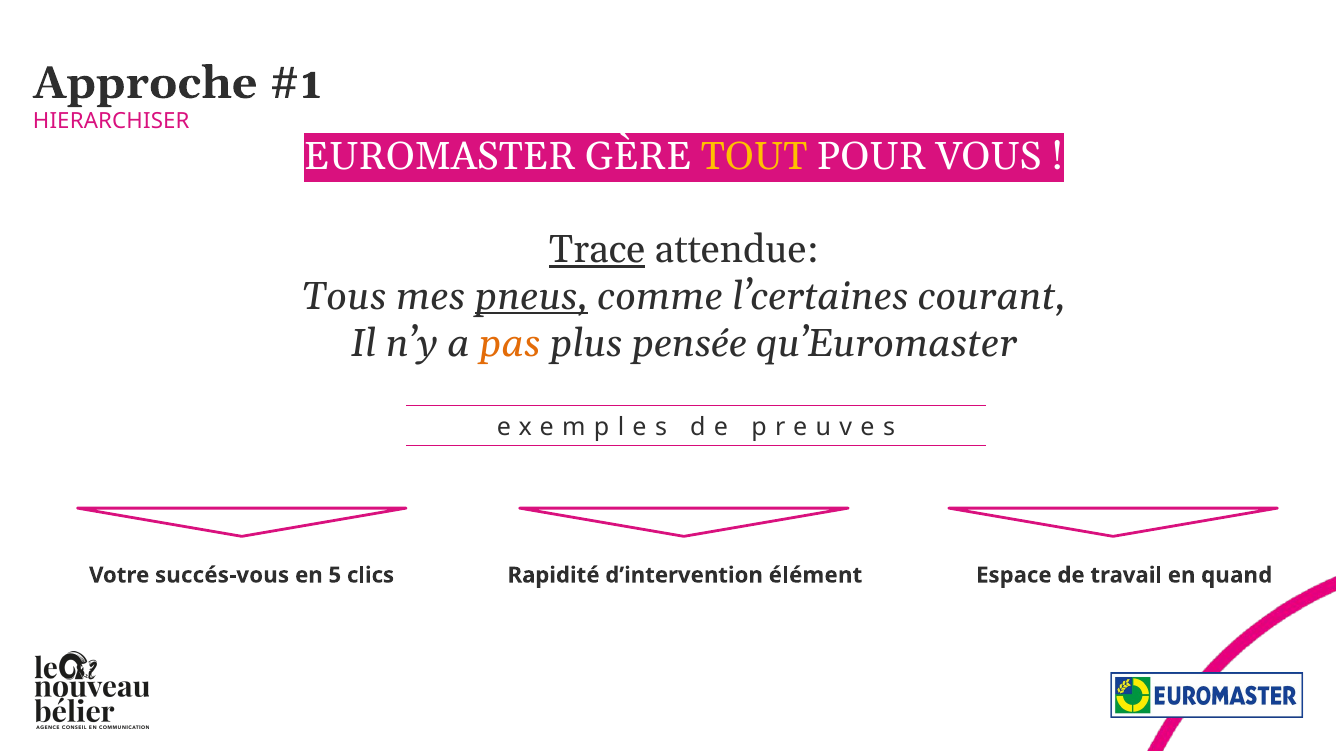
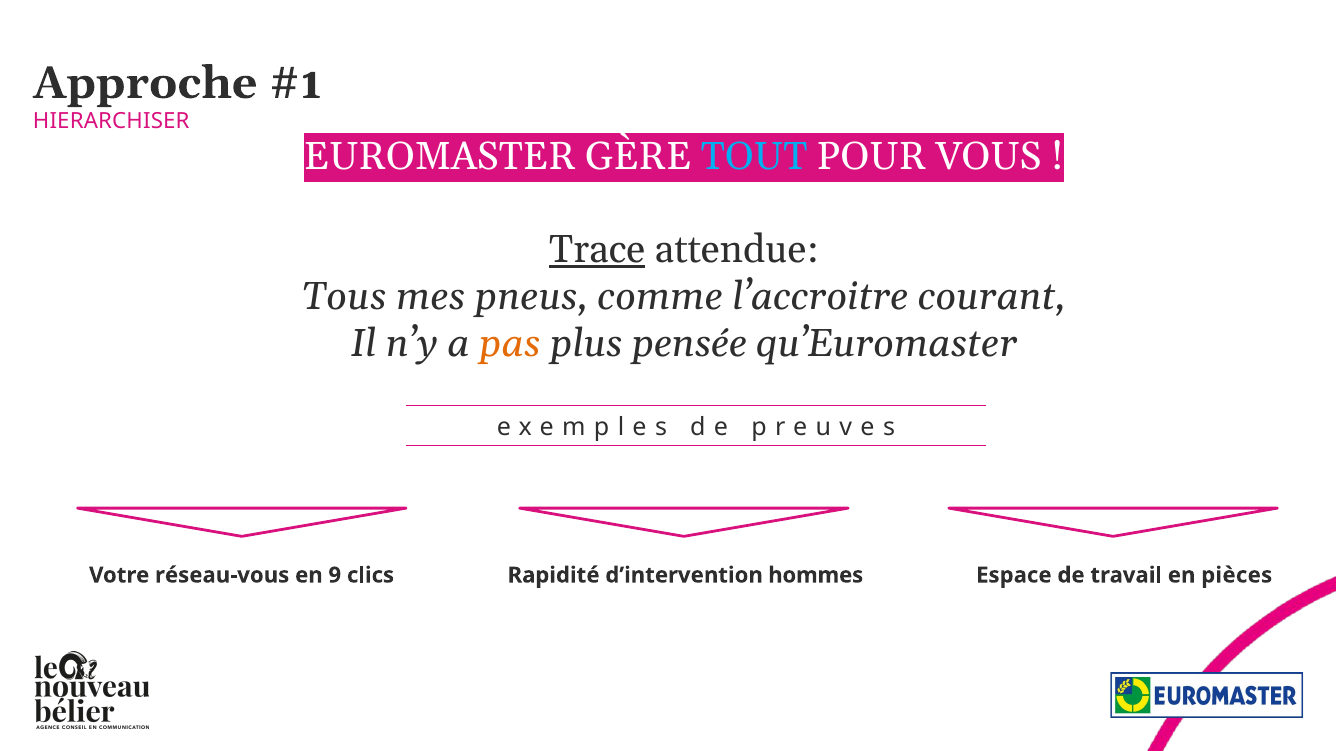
TOUT colour: yellow -> light blue (754, 156)
pneus underline: present -> none (531, 297)
l’certaines: l’certaines -> l’accroitre (820, 297)
succés-vous: succés-vous -> réseau-vous (222, 576)
5: 5 -> 9 (335, 576)
élément: élément -> hommes (816, 576)
quand: quand -> pièces (1237, 576)
